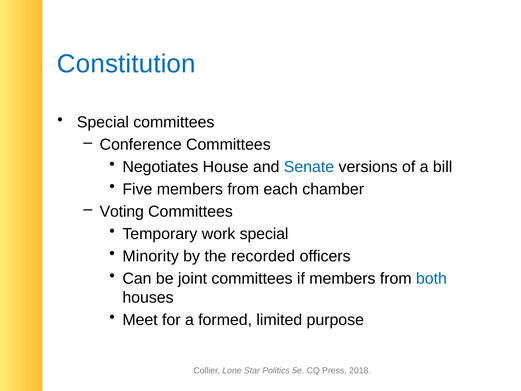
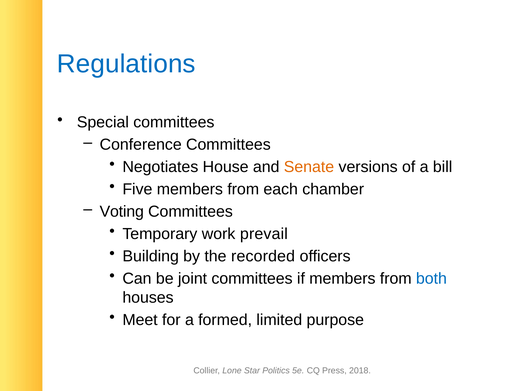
Constitution: Constitution -> Regulations (126, 64)
Senate colour: blue -> orange (309, 167)
work special: special -> prevail (264, 234)
Minority: Minority -> Building (151, 256)
